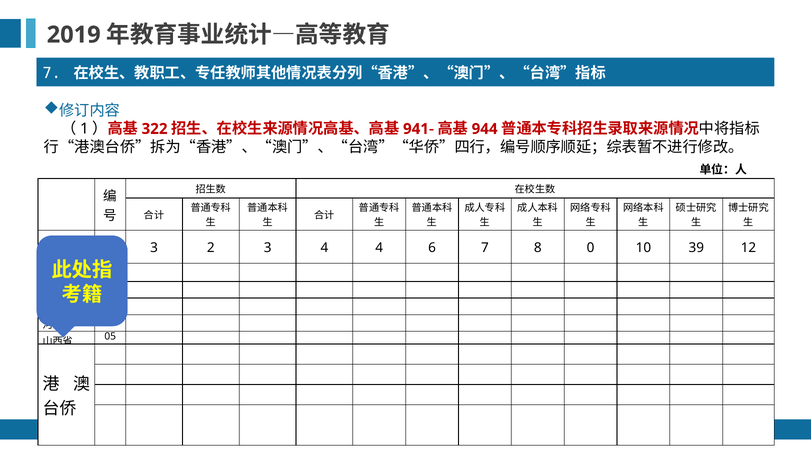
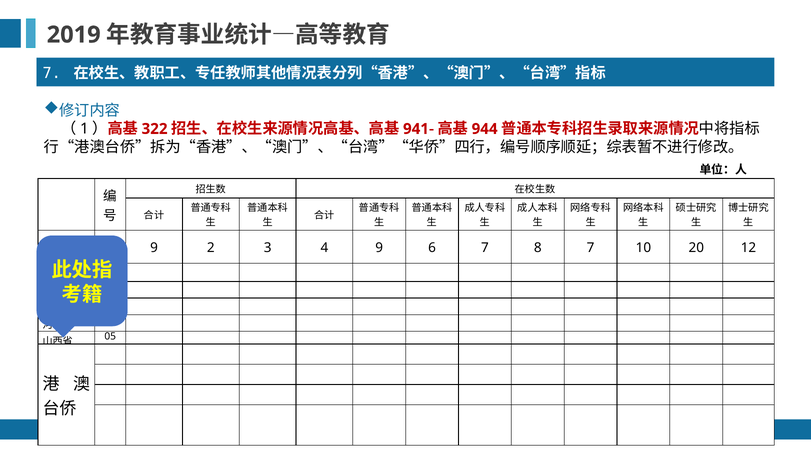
3: 3 -> 9 (154, 248)
4 4: 4 -> 9 (379, 248)
8 0: 0 -> 7 (591, 248)
39: 39 -> 20 (696, 248)
